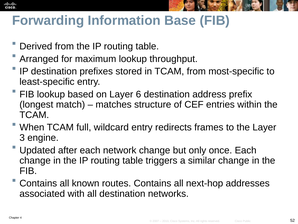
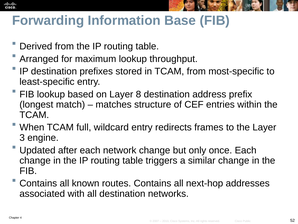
6: 6 -> 8 (138, 94)
